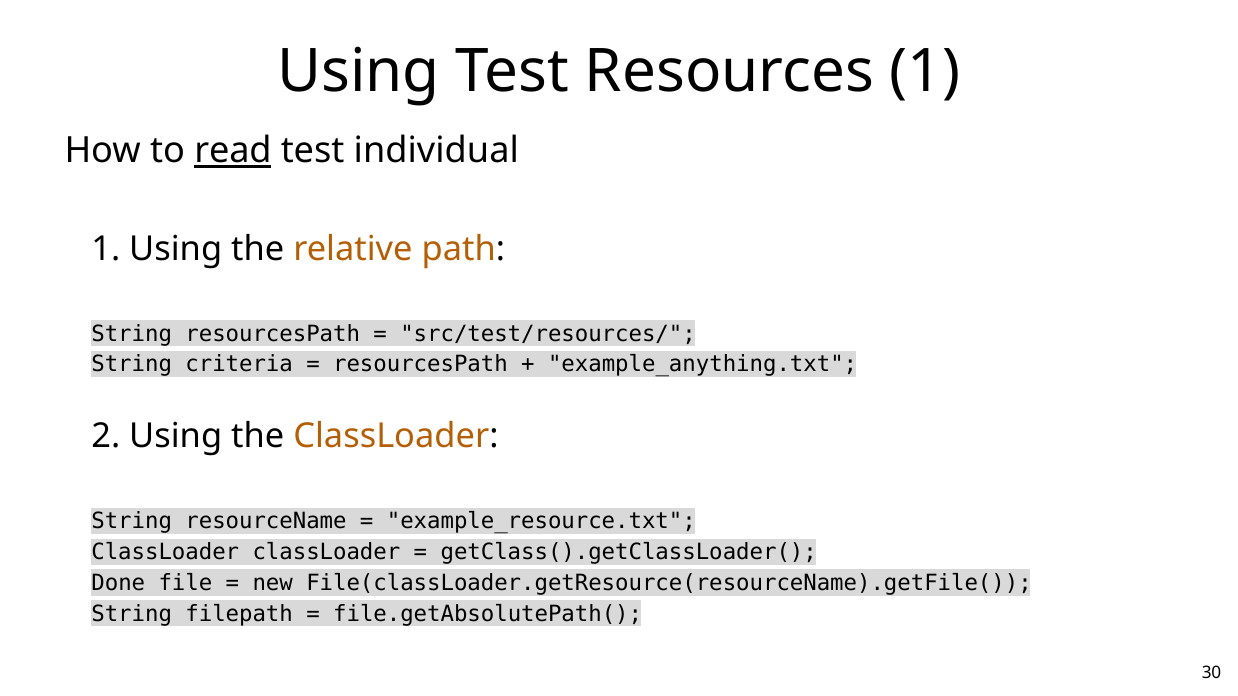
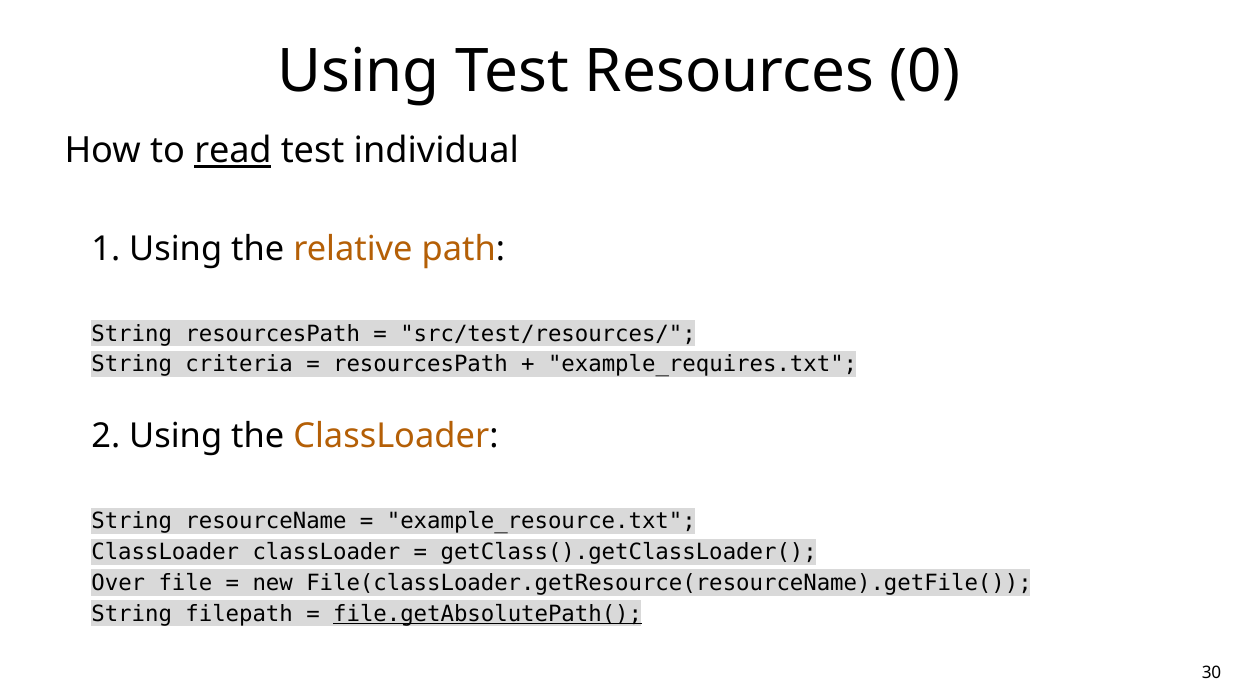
Resources 1: 1 -> 0 (925, 72)
example_anything.txt: example_anything.txt -> example_requires.txt (703, 365)
Done: Done -> Over (118, 583)
file.getAbsolutePath( underline: none -> present (488, 614)
